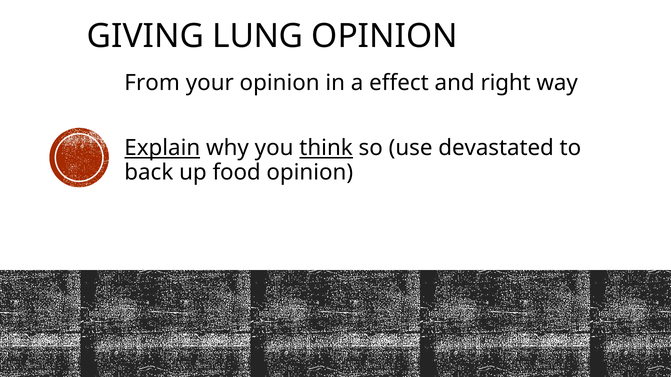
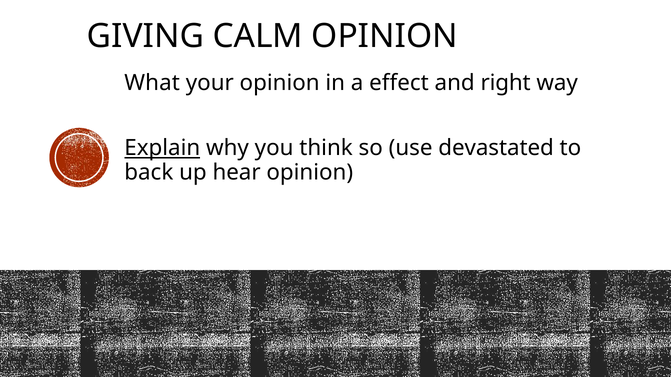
LUNG: LUNG -> CALM (258, 36)
From: From -> What (152, 83)
think underline: present -> none (326, 148)
food: food -> hear (237, 172)
